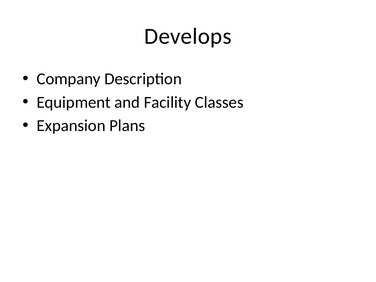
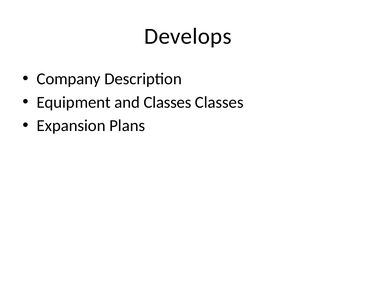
and Facility: Facility -> Classes (168, 102)
